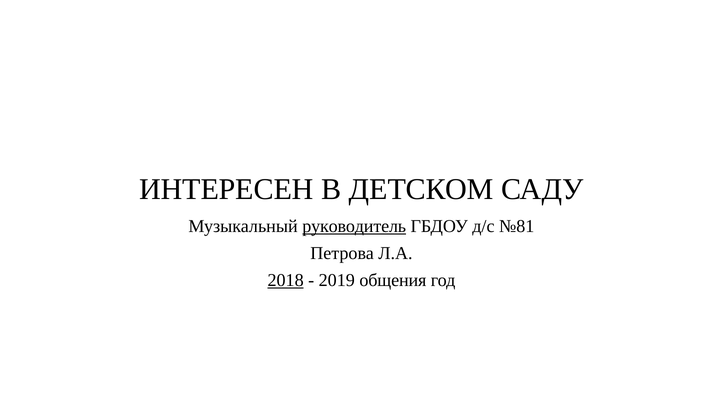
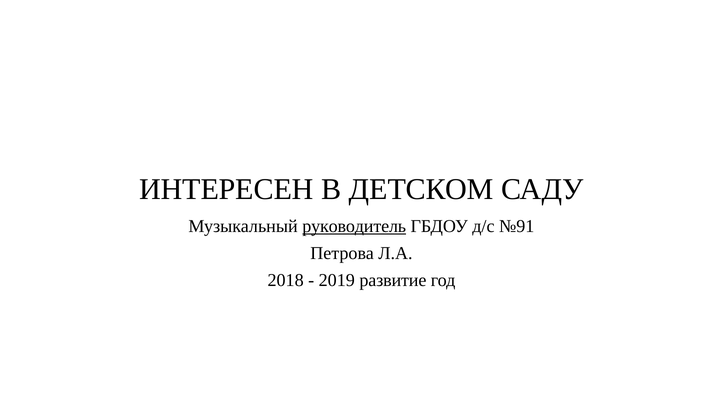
№81: №81 -> №91 (517, 226)
2018 underline: present -> none (286, 280)
общения: общения -> развитие (393, 280)
